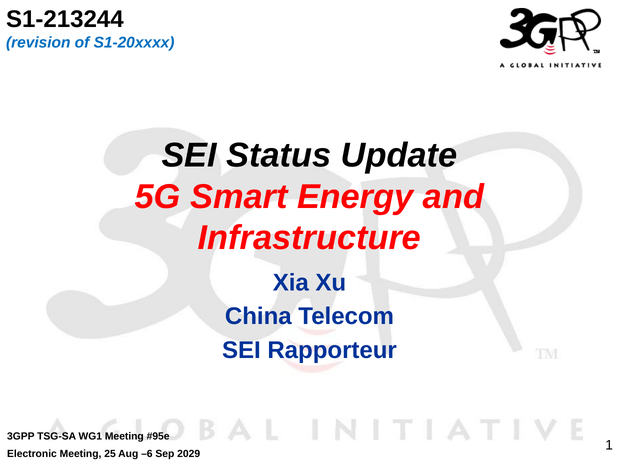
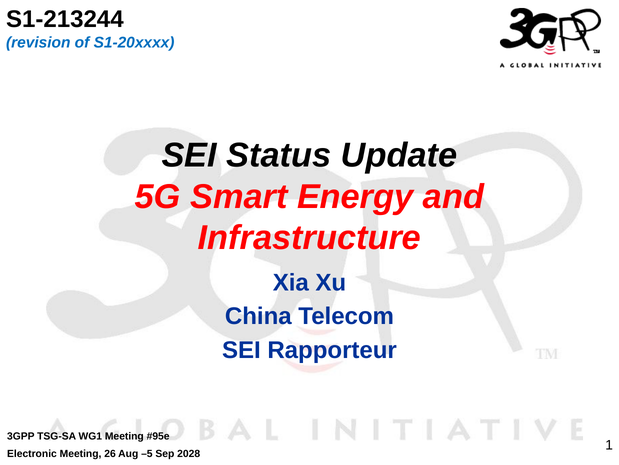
25: 25 -> 26 (110, 453)
–6: –6 -> –5 (147, 453)
2029: 2029 -> 2028 (189, 453)
